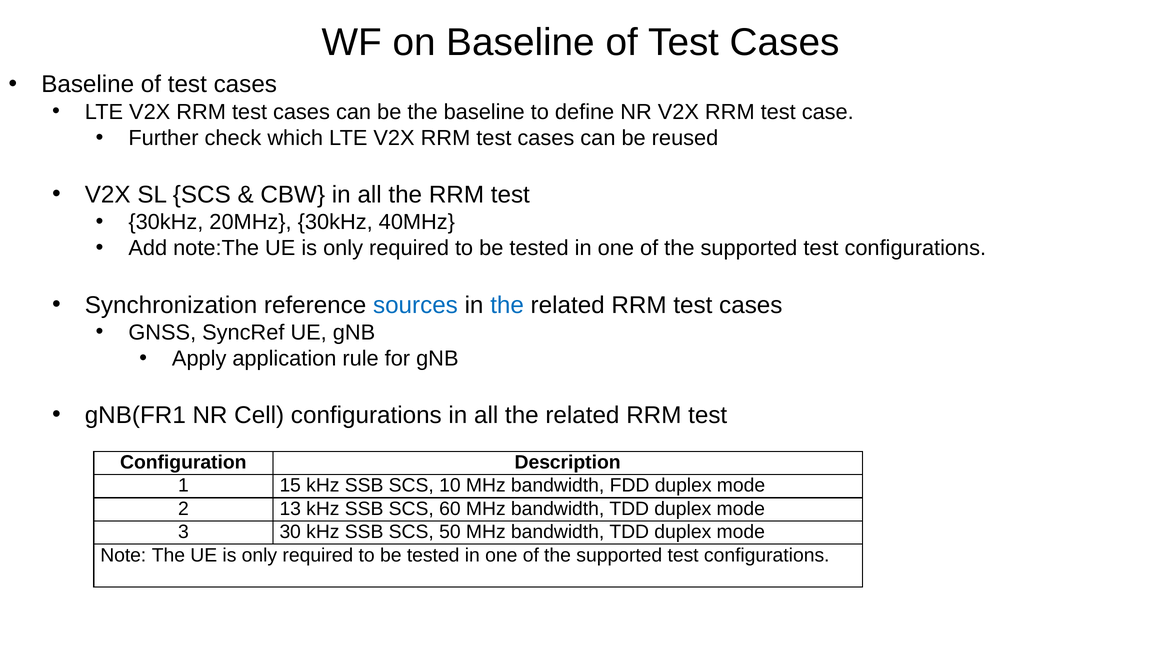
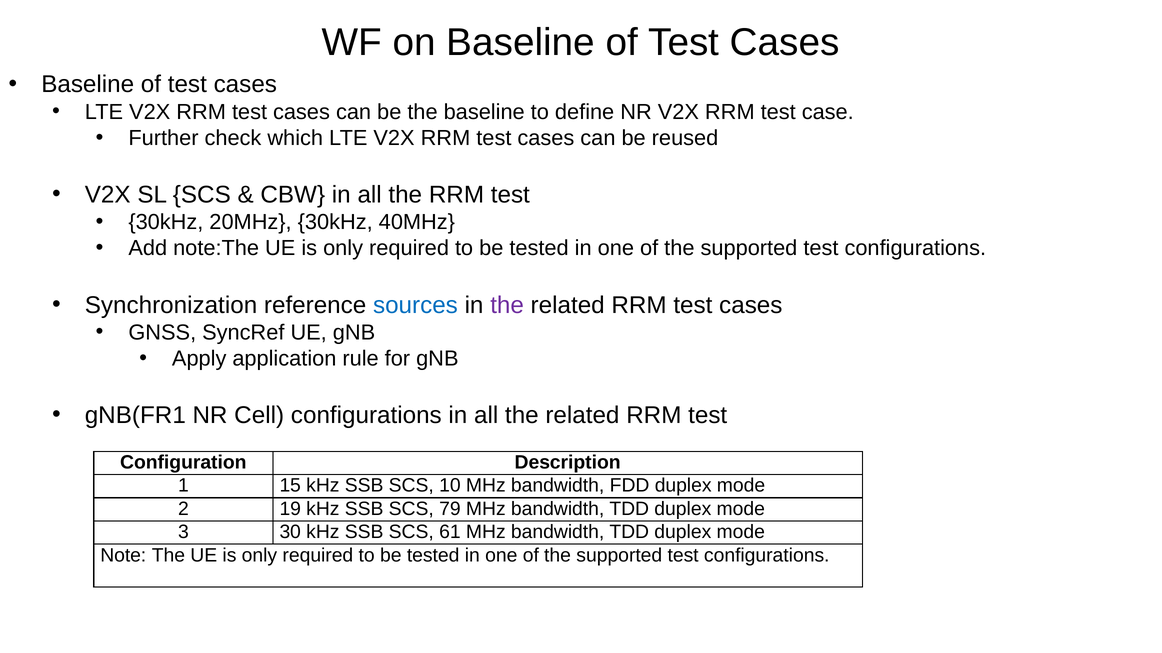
the colour: blue -> purple (507, 305)
13: 13 -> 19 (290, 509)
60: 60 -> 79 (450, 509)
50: 50 -> 61 (450, 533)
